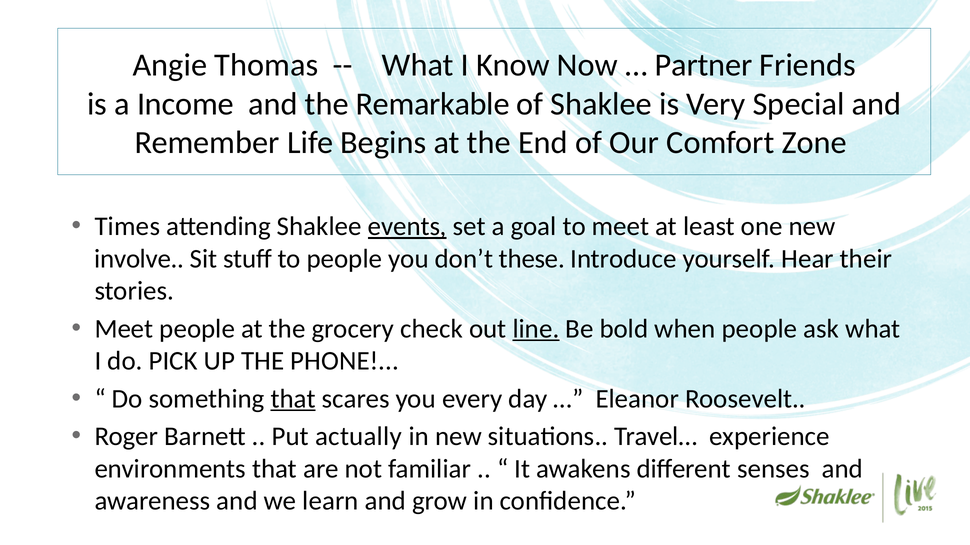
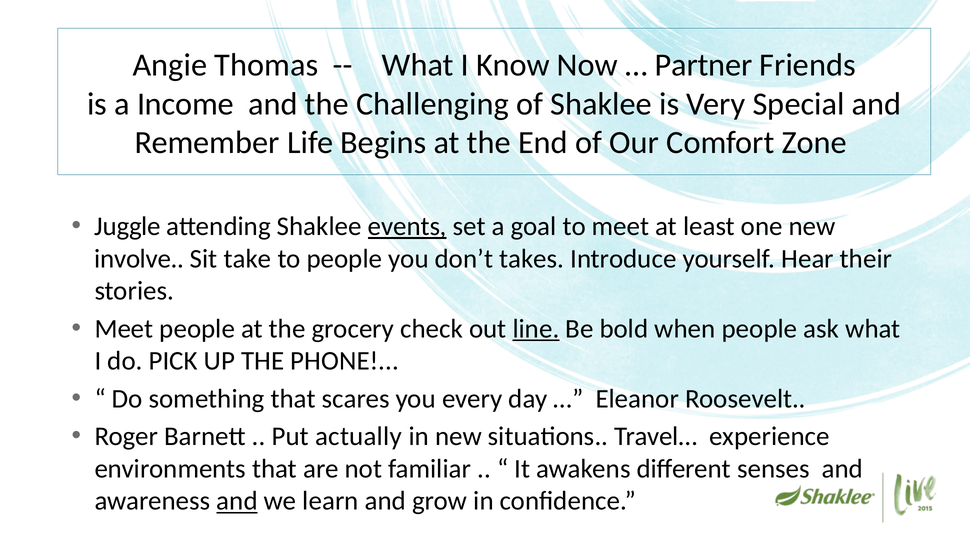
Remarkable: Remarkable -> Challenging (432, 104)
Times: Times -> Juggle (128, 227)
stuff: stuff -> take (247, 259)
these: these -> takes (532, 259)
that underline: present -> none (293, 399)
and underline: none -> present (237, 502)
